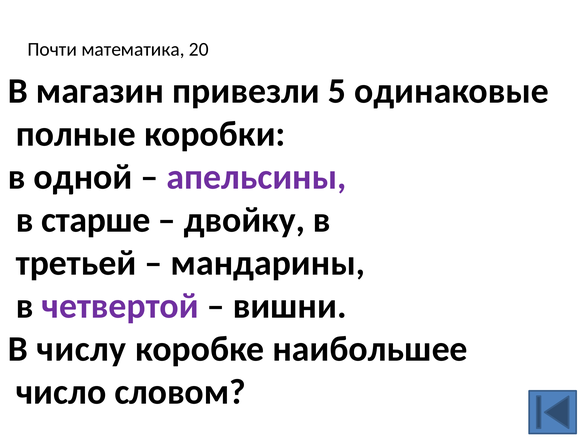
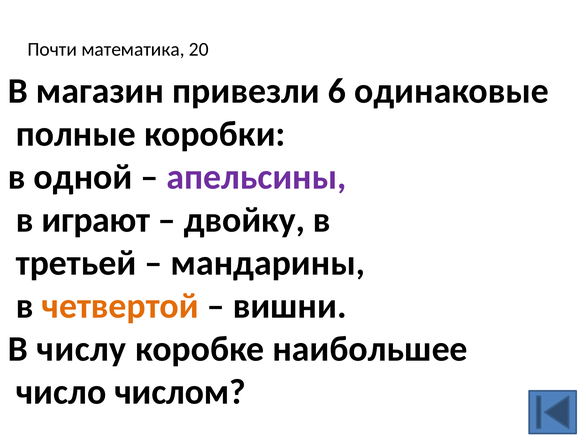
5: 5 -> 6 (337, 91)
старше: старше -> играют (96, 220)
четвертой colour: purple -> orange (120, 306)
словом: словом -> числом (180, 392)
